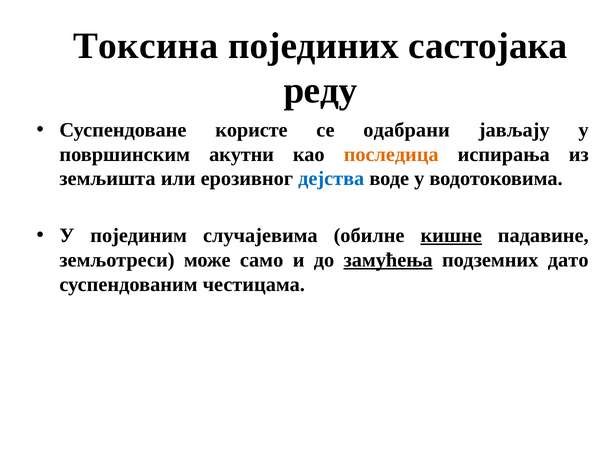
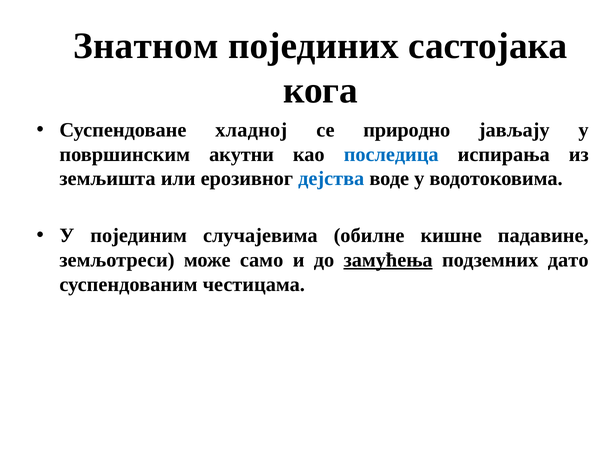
Токсина: Токсина -> Знатном (146, 46)
реду: реду -> кога (320, 91)
користе: користе -> хладној (251, 130)
одабрани: одабрани -> природно (407, 130)
последица colour: orange -> blue (391, 155)
кишне underline: present -> none (451, 236)
